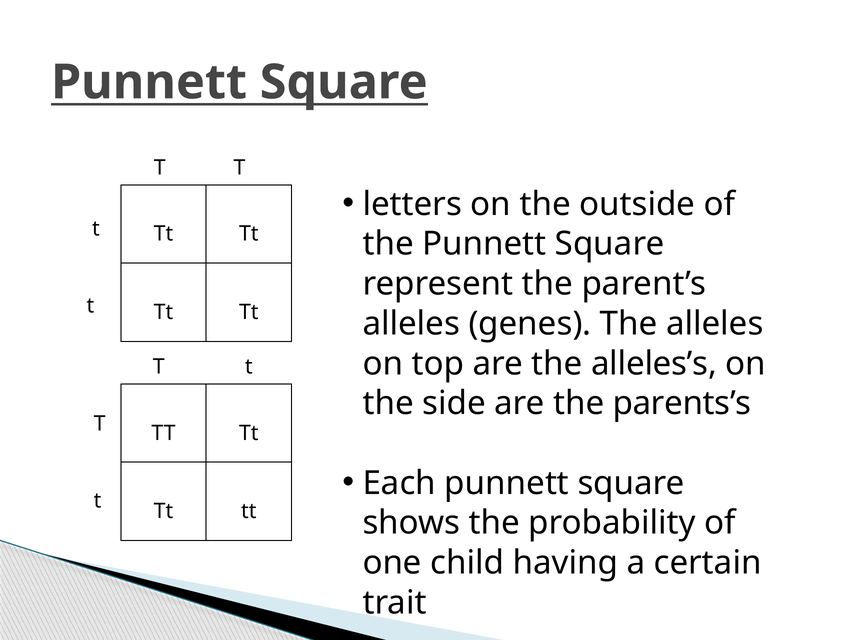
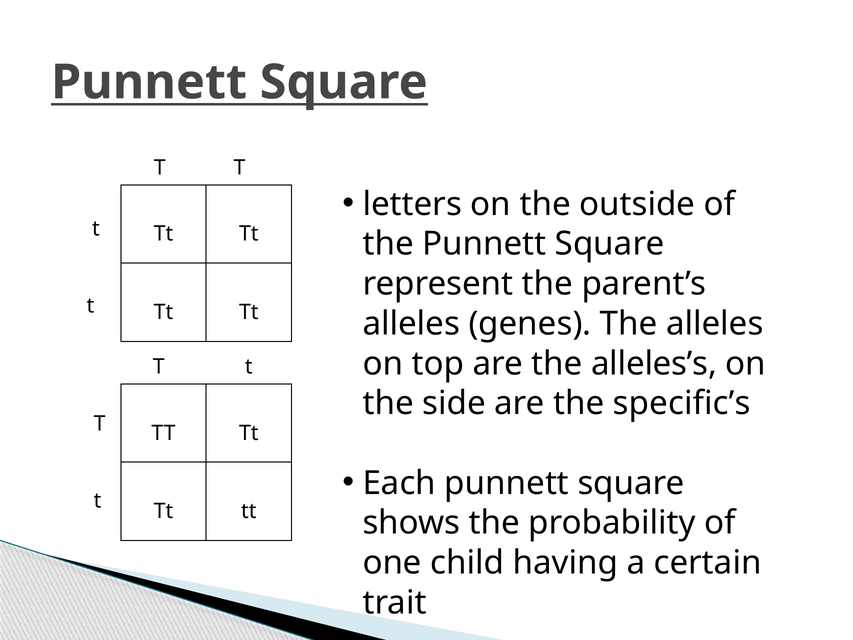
parents’s: parents’s -> specific’s (682, 403)
